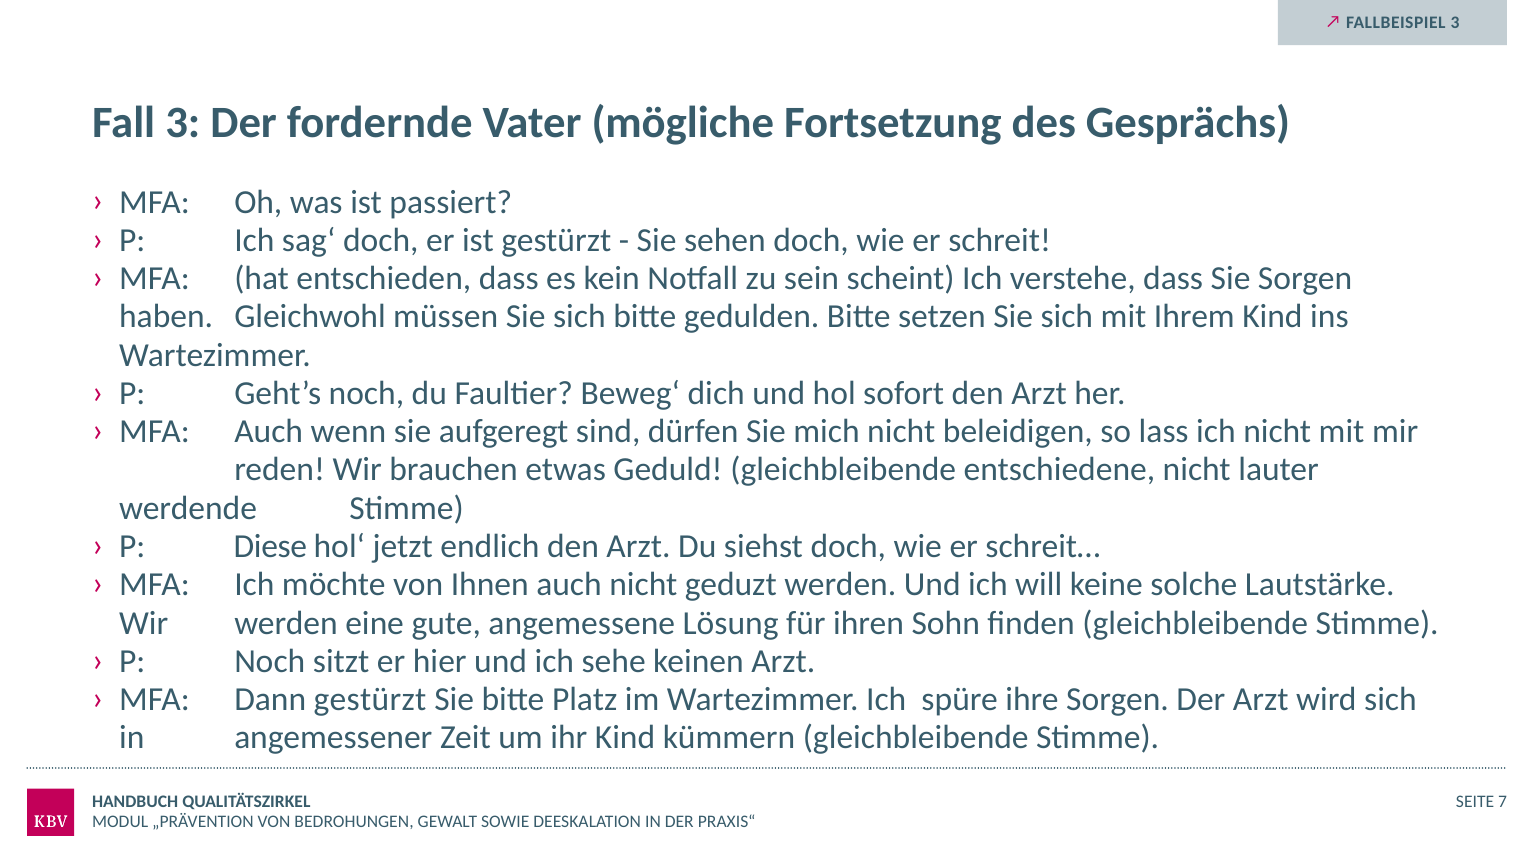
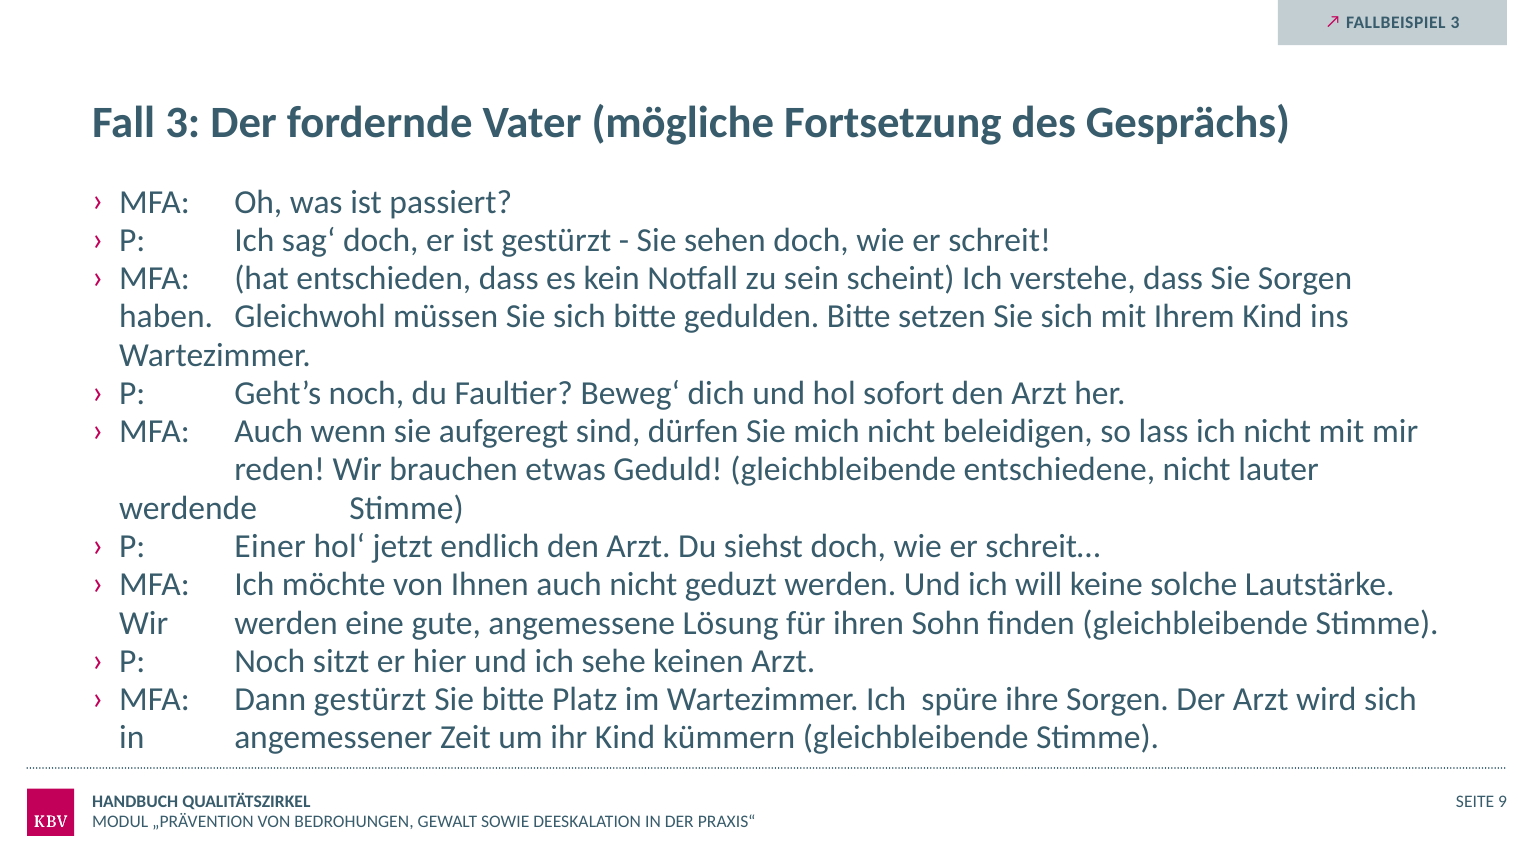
Diese: Diese -> Einer (270, 546)
7: 7 -> 9 (1503, 801)
